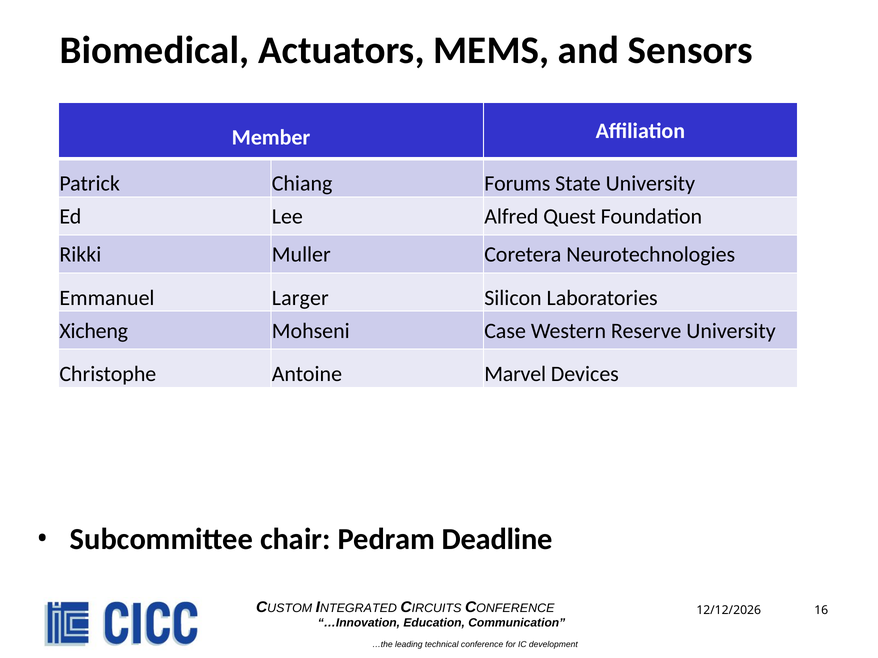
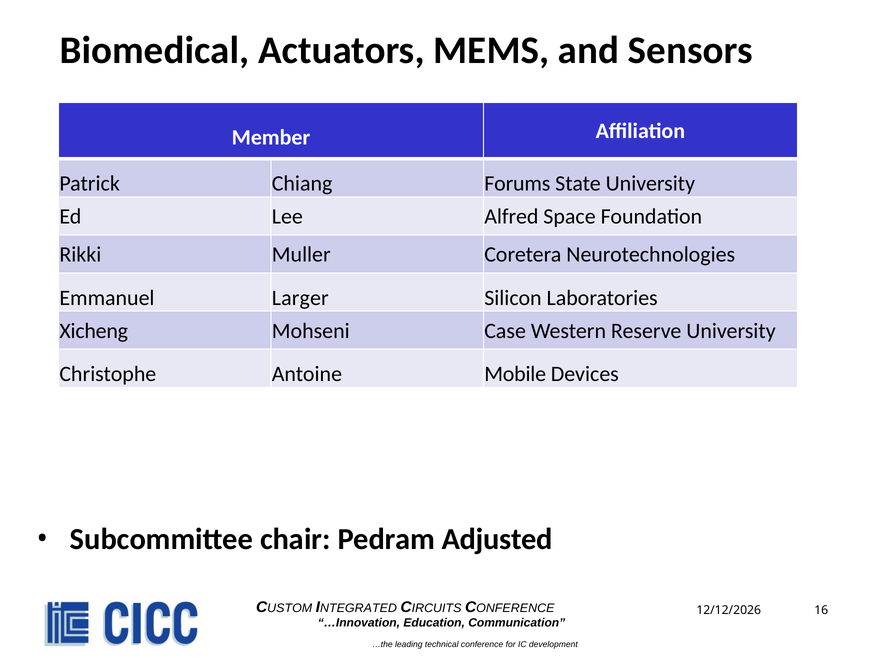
Quest: Quest -> Space (570, 217)
Marvel: Marvel -> Mobile (515, 374)
Deadline: Deadline -> Adjusted (497, 540)
